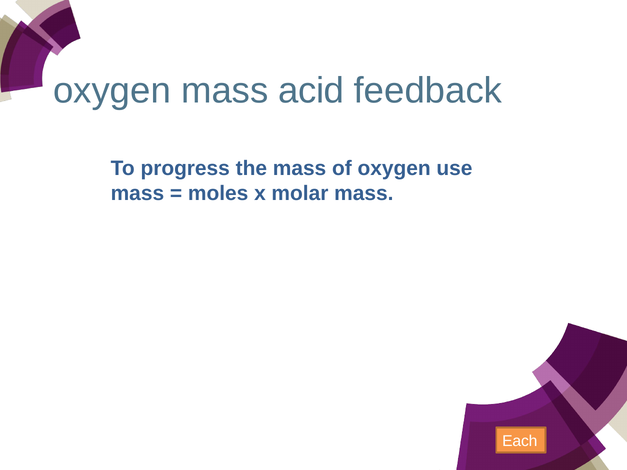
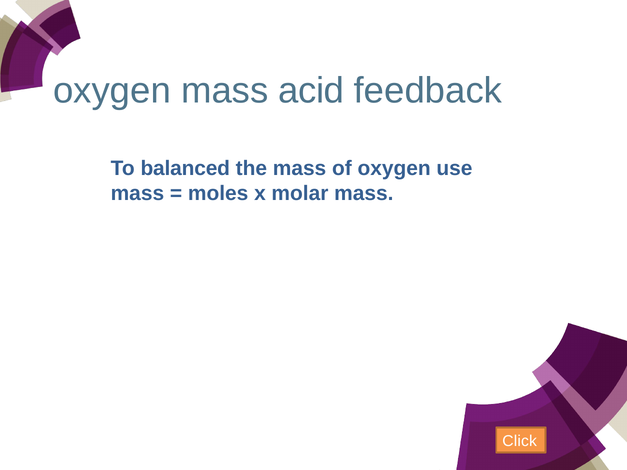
progress: progress -> balanced (185, 168)
Each: Each -> Click (520, 441)
